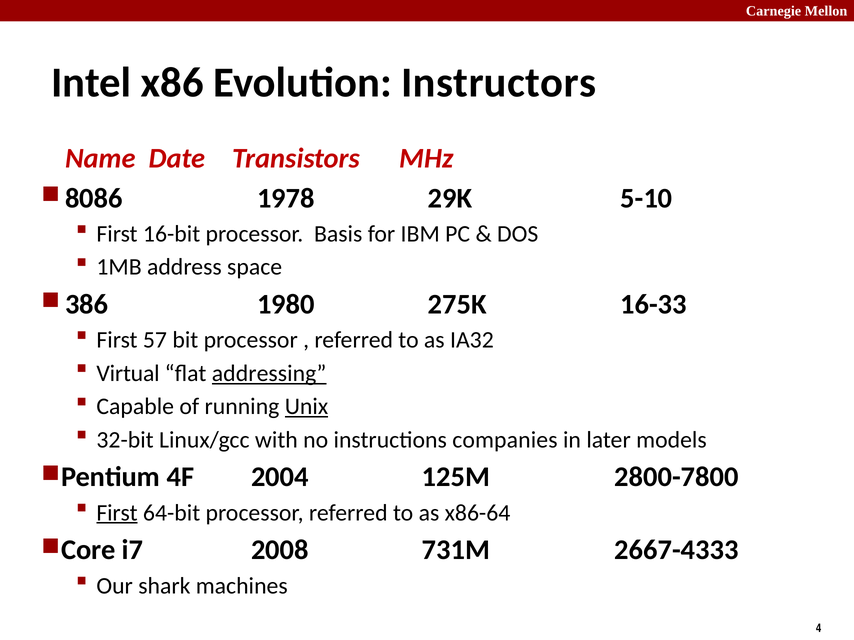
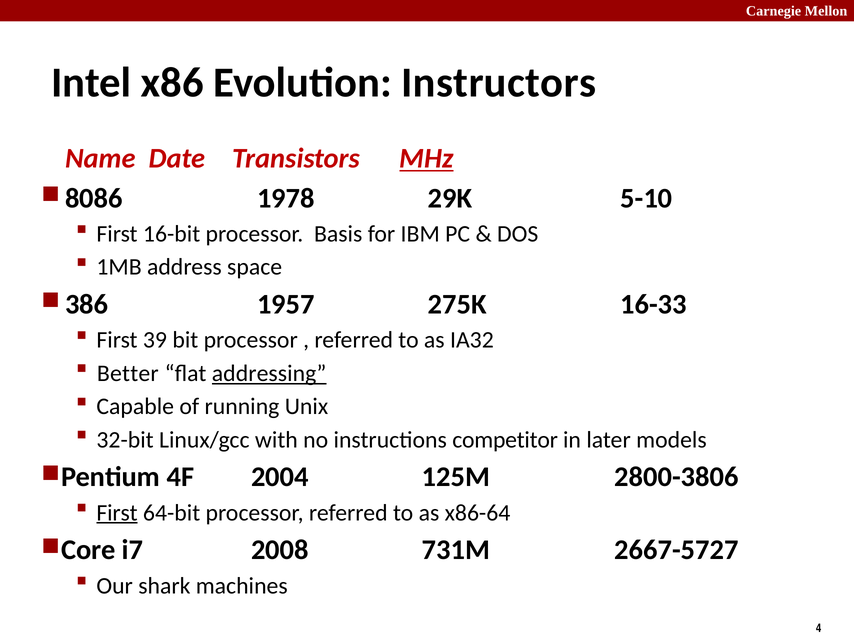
MHz underline: none -> present (427, 159)
1980: 1980 -> 1957 (286, 305)
57: 57 -> 39 (155, 340)
Virtual: Virtual -> Better (128, 374)
Unix underline: present -> none (306, 407)
companies: companies -> competitor (505, 440)
2800-7800: 2800-7800 -> 2800-3806 (676, 477)
2667-4333: 2667-4333 -> 2667-5727 (676, 550)
